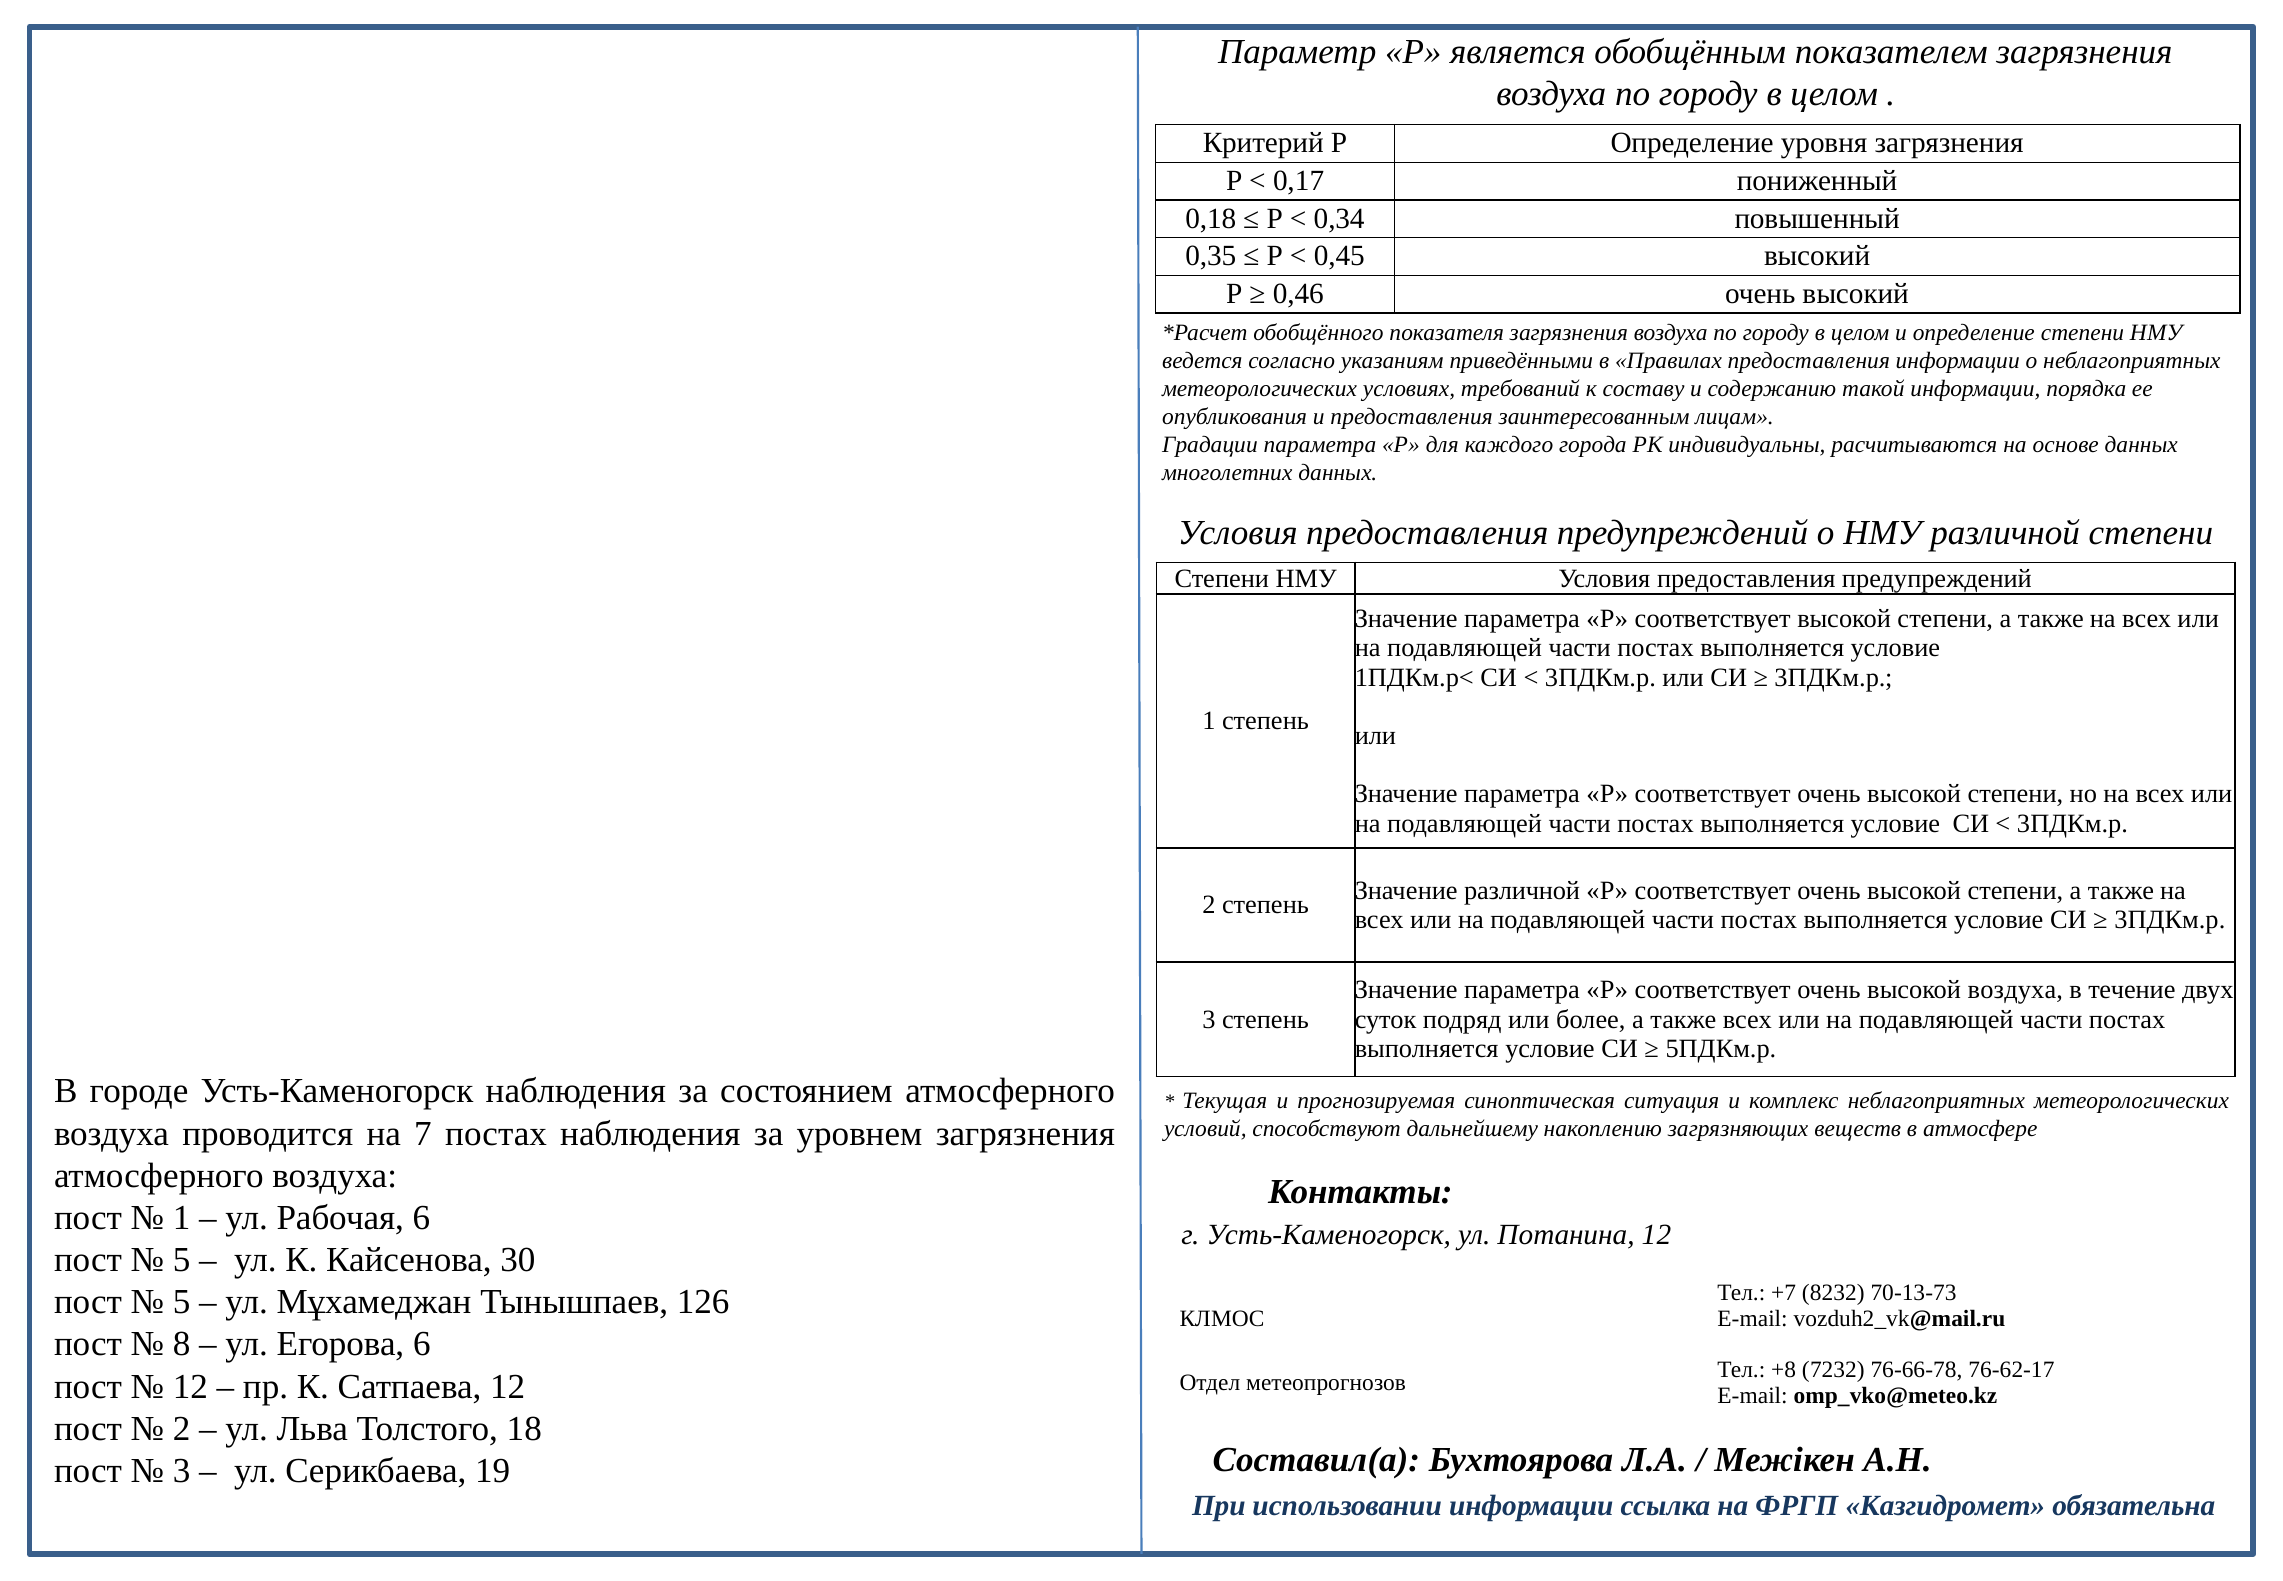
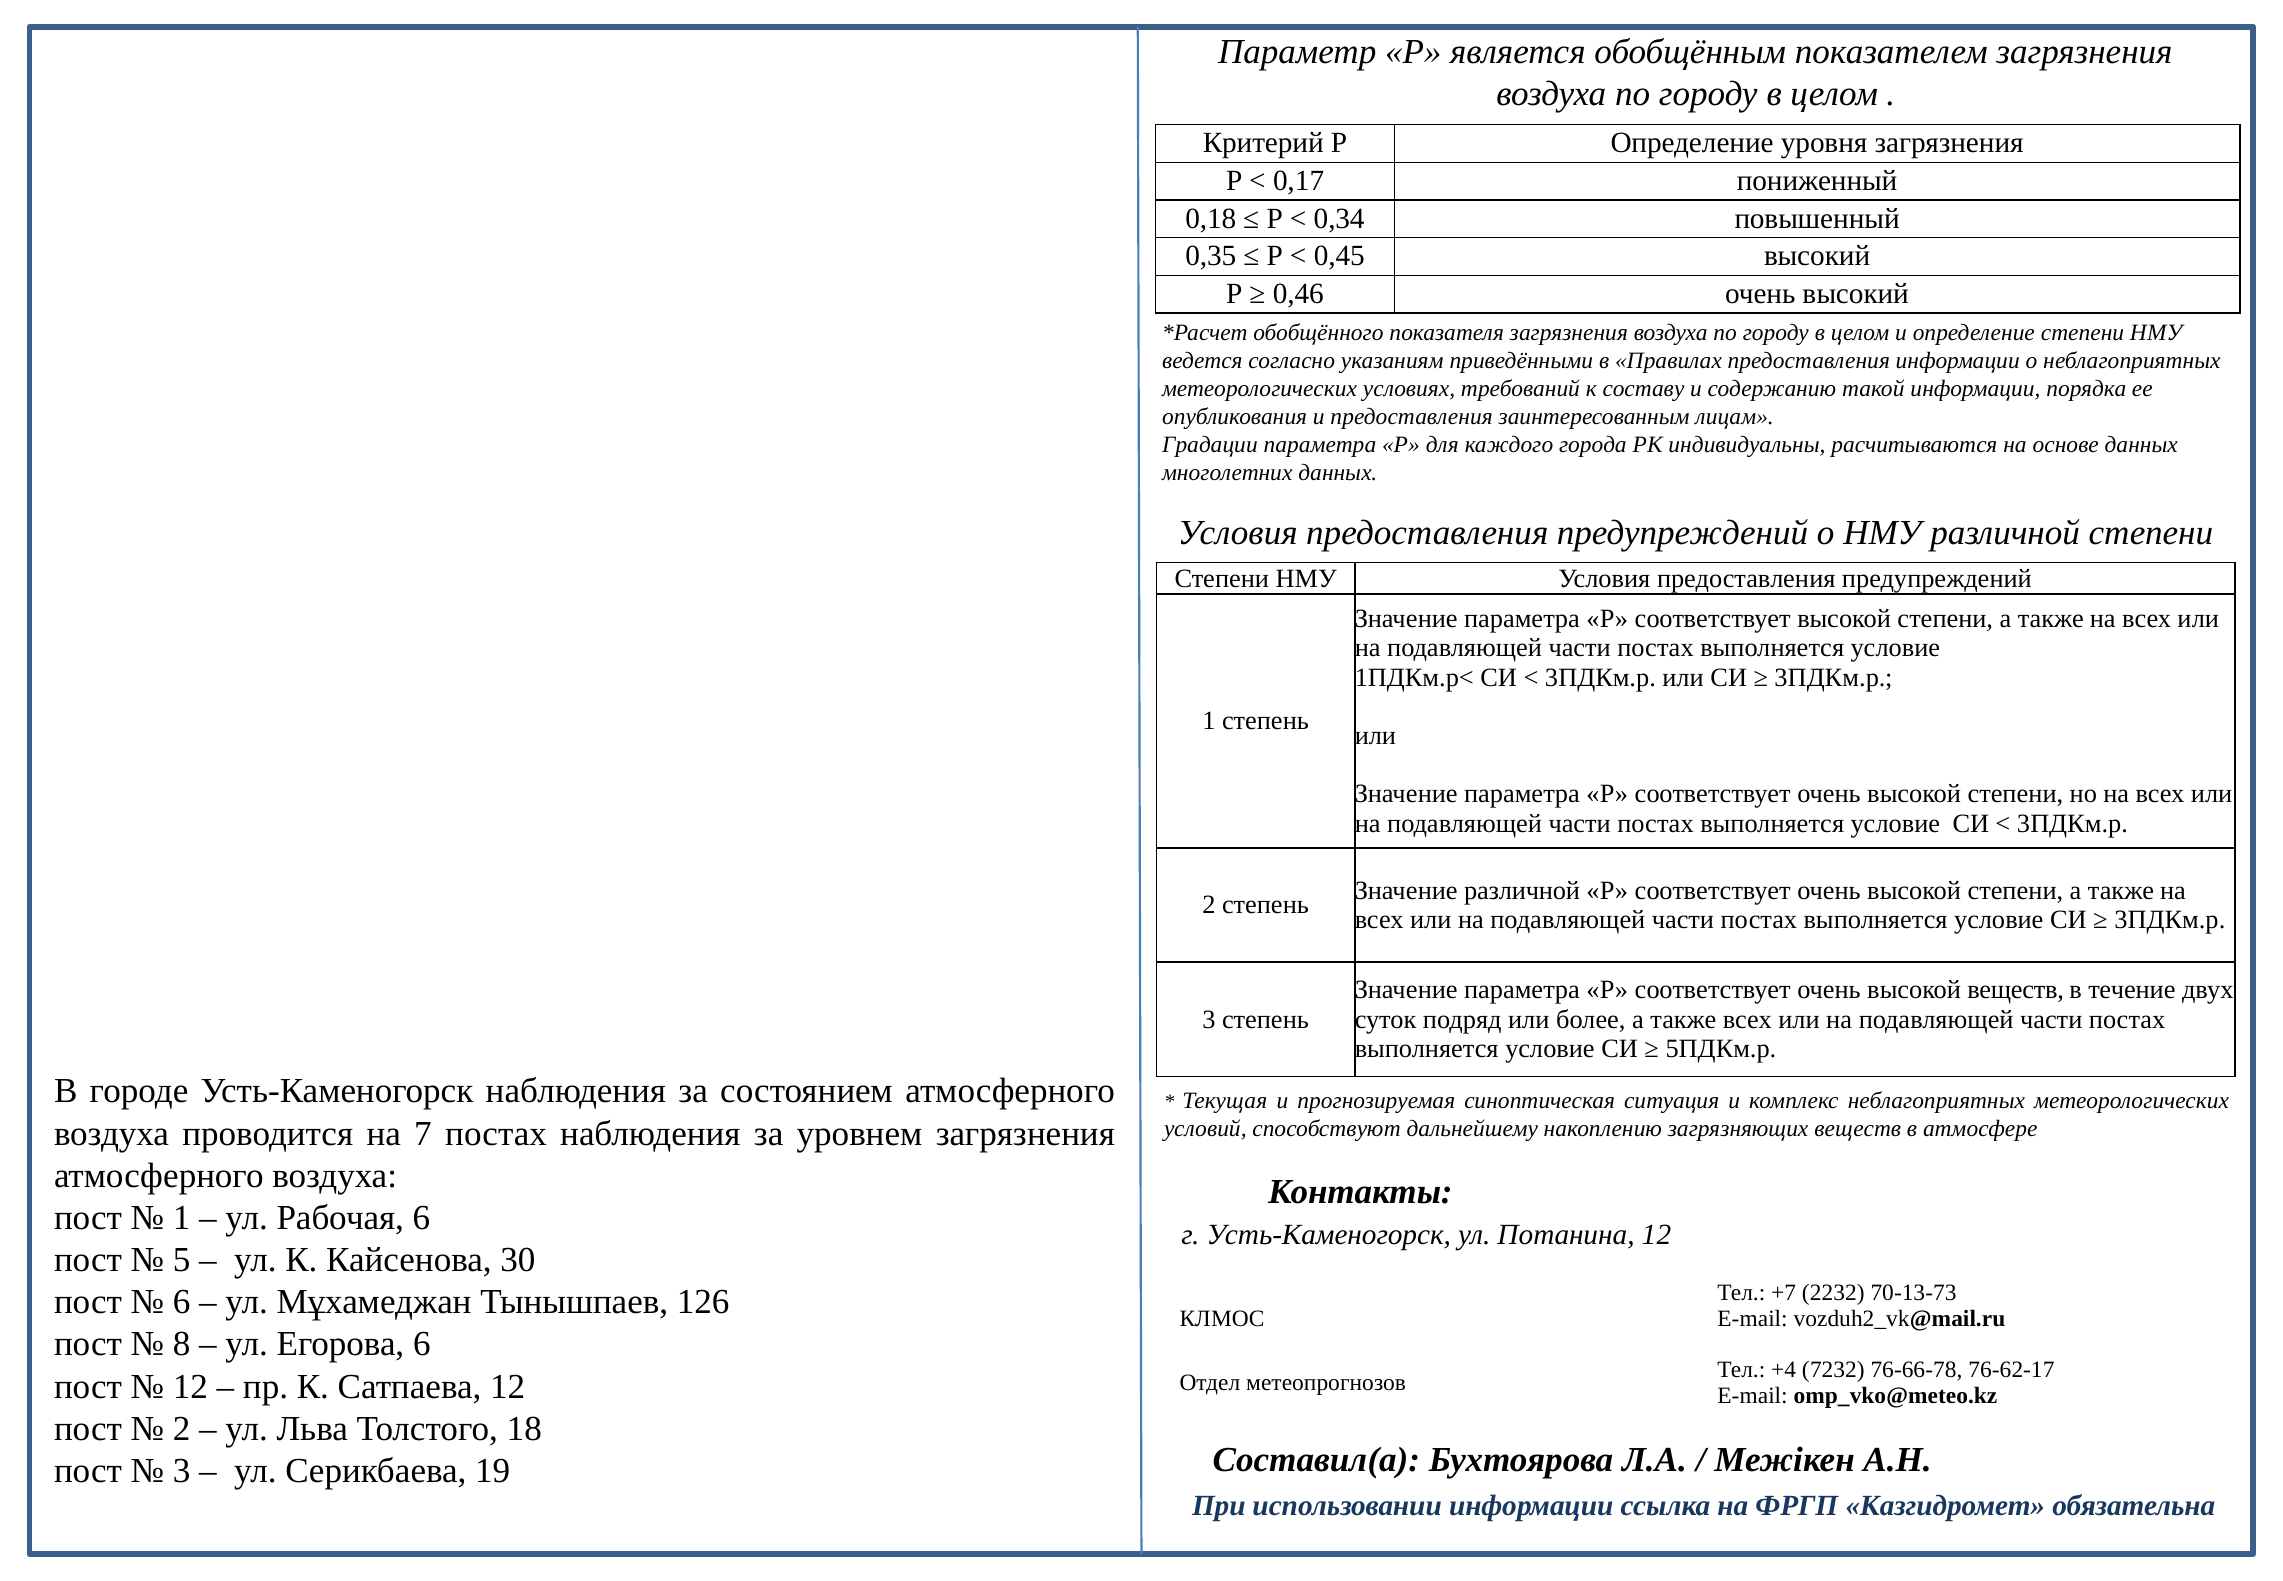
высокой воздуха: воздуха -> веществ (2016, 990)
8232: 8232 -> 2232 (1833, 1292)
5: 5 -> 6 (182, 1302)
+8: +8 -> +4 (1784, 1370)
